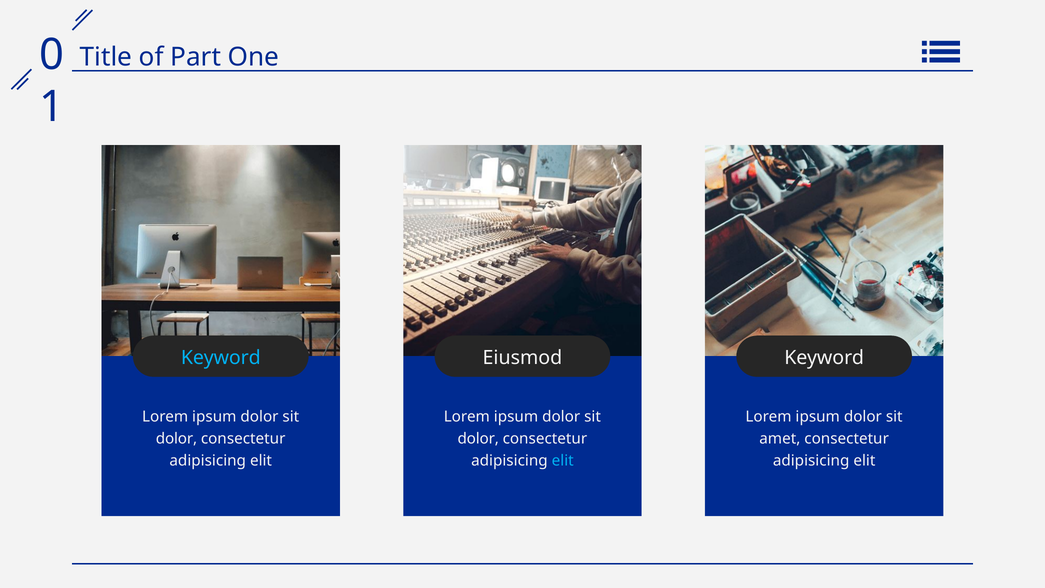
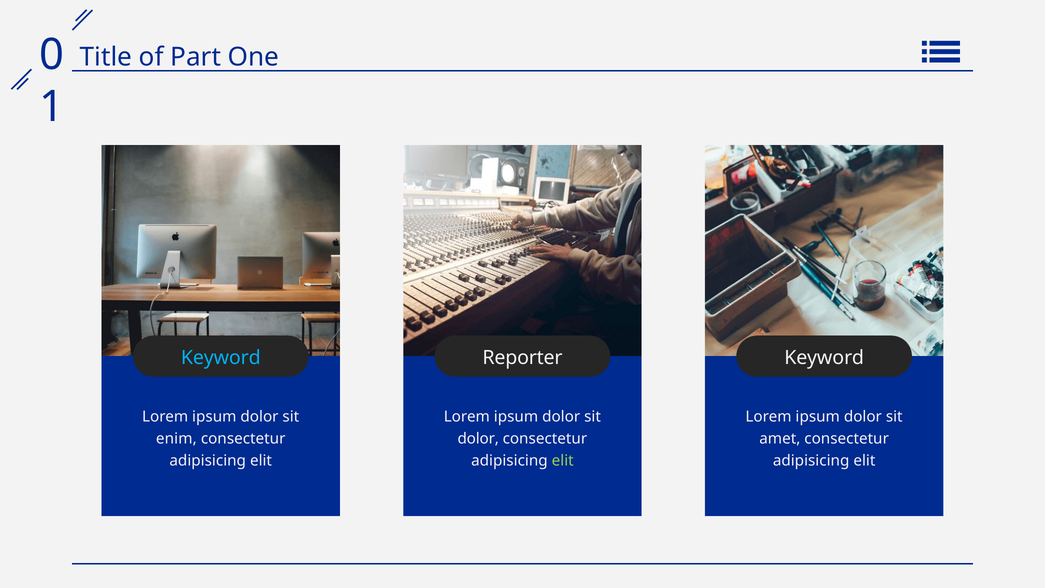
Eiusmod: Eiusmod -> Reporter (523, 357)
dolor: dolor -> enim (176, 438)
elit colour: light blue -> light green (563, 460)
